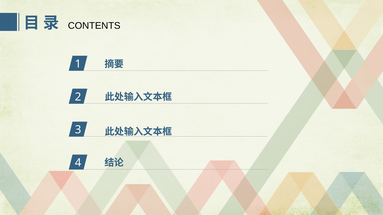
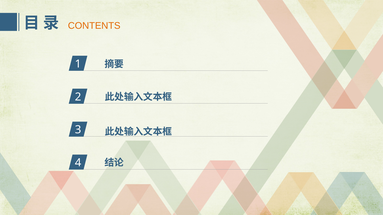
CONTENTS colour: black -> orange (94, 26)
